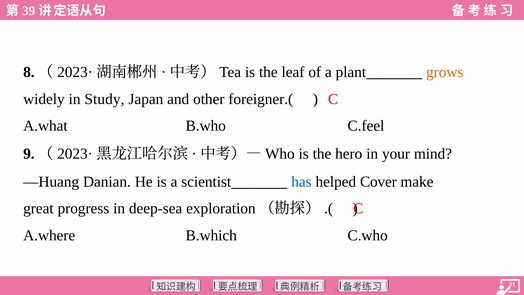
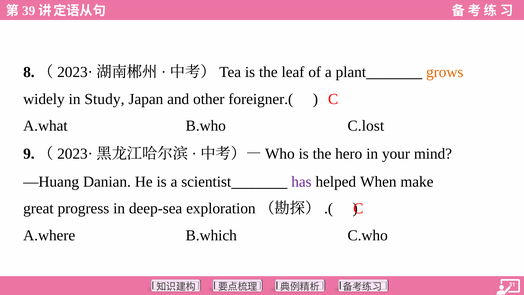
C.feel: C.feel -> C.lost (366, 126)
has colour: blue -> purple (301, 181)
Cover: Cover -> When (378, 181)
